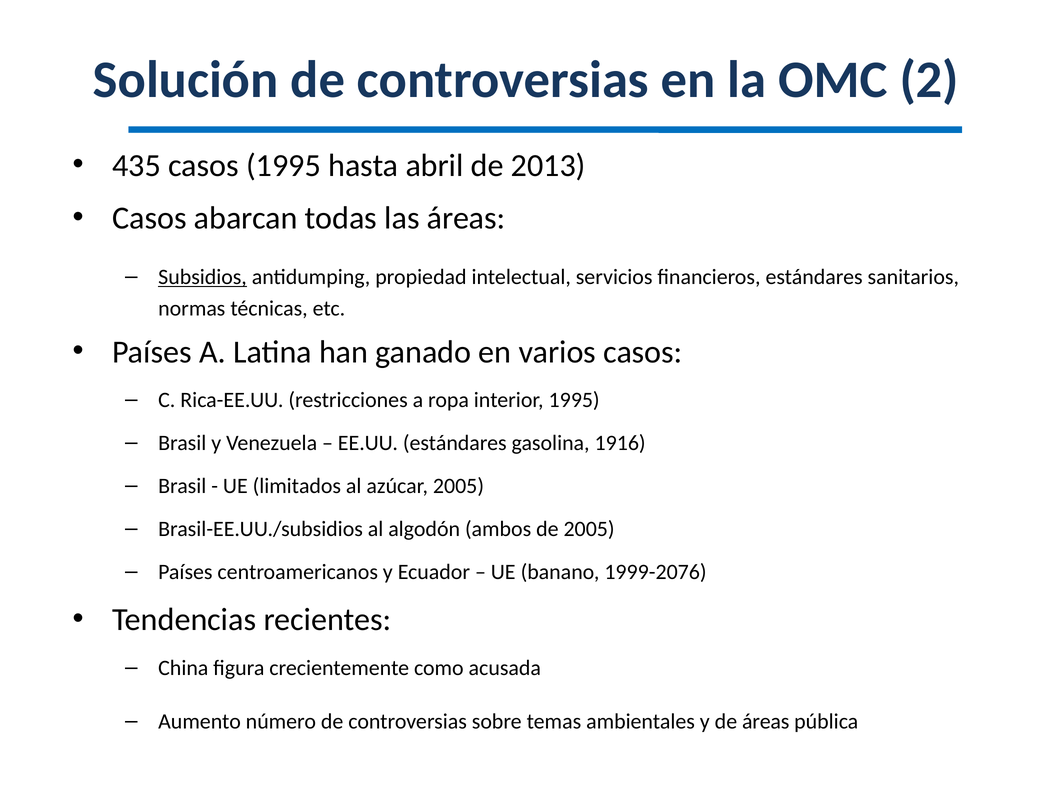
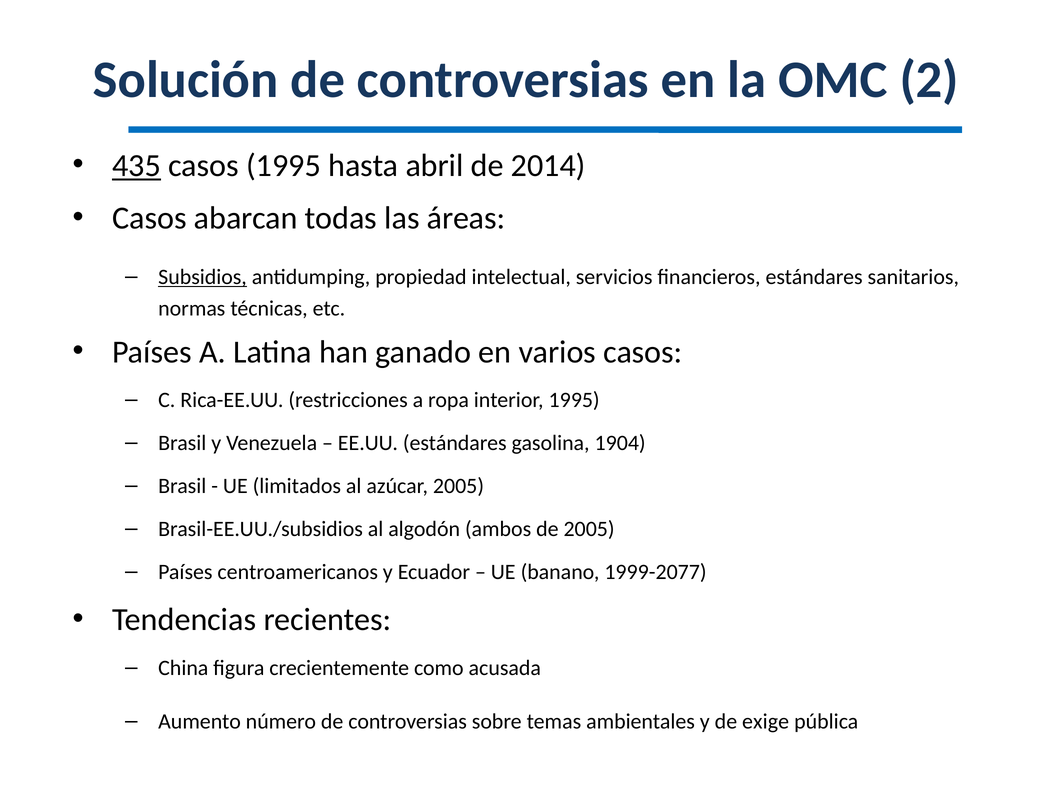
435 underline: none -> present (137, 165)
2013: 2013 -> 2014 (548, 165)
1916: 1916 -> 1904 (620, 443)
1999-2076: 1999-2076 -> 1999-2077 (655, 572)
de áreas: áreas -> exige (766, 721)
